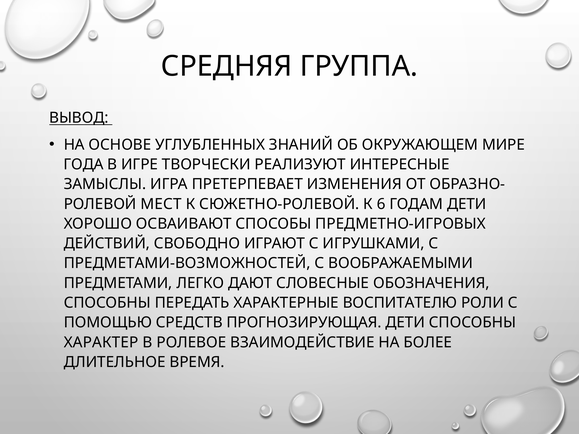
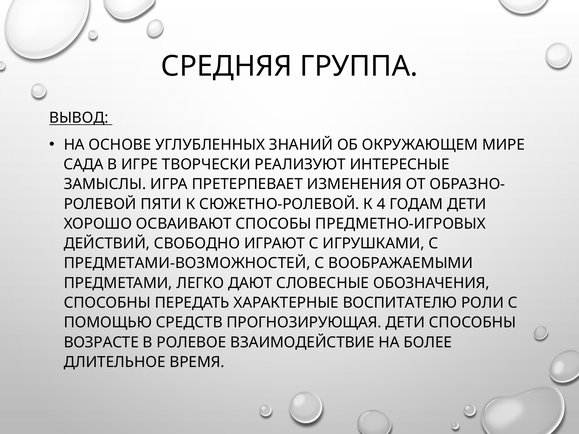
ГОДА: ГОДА -> САДА (84, 165)
МЕСТ: МЕСТ -> ПЯТИ (161, 204)
6: 6 -> 4 (381, 204)
ХАРАКТЕР: ХАРАКТЕР -> ВОЗРАСТЕ (101, 343)
